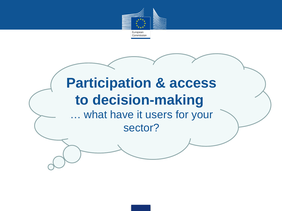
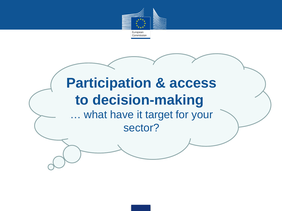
users: users -> target (159, 115)
